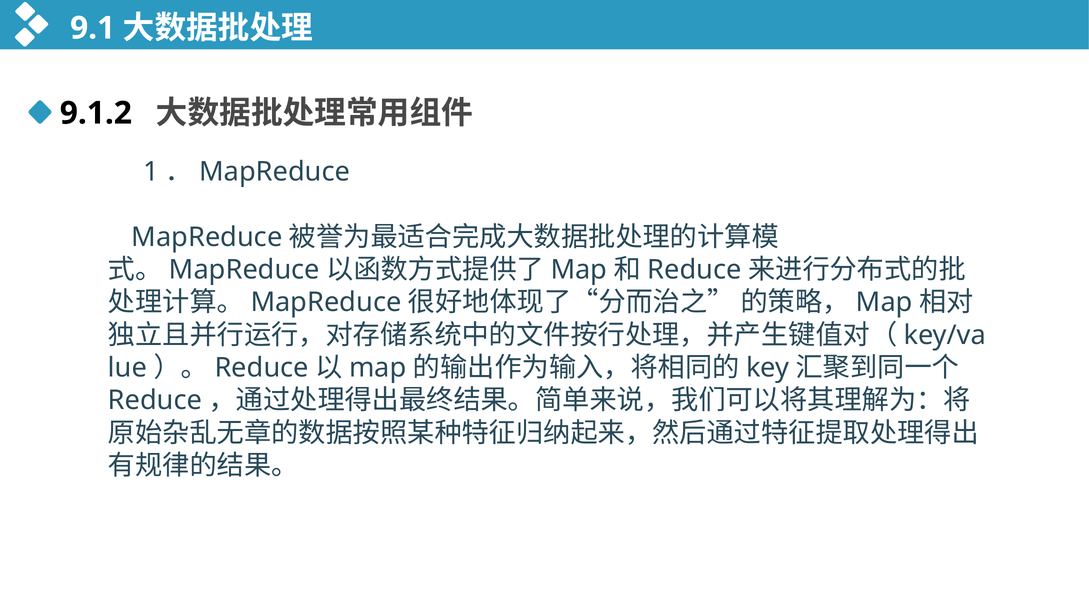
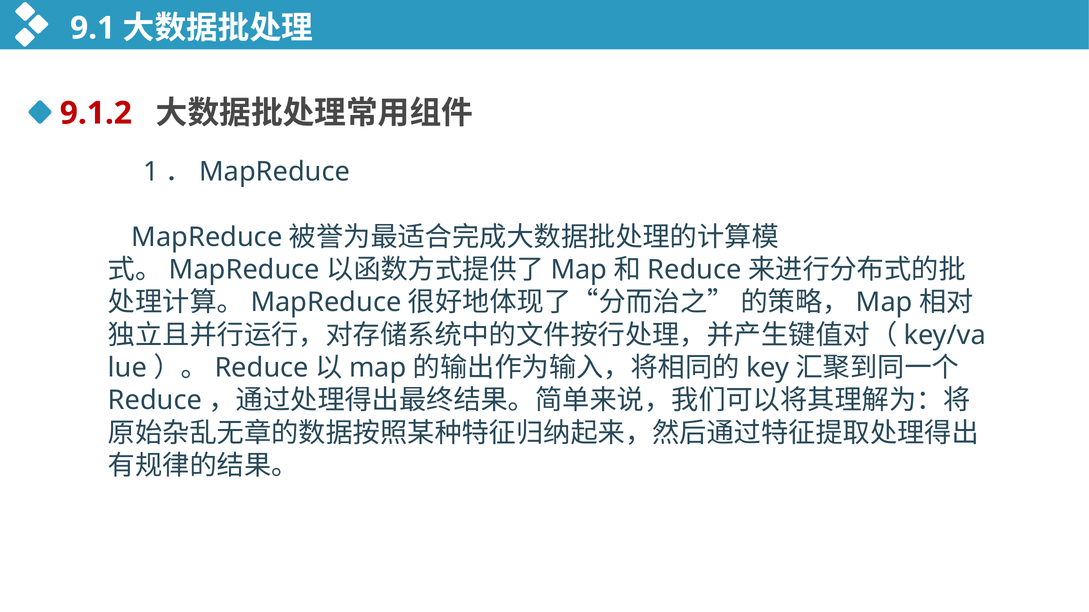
9.1.2 colour: black -> red (96, 113)
